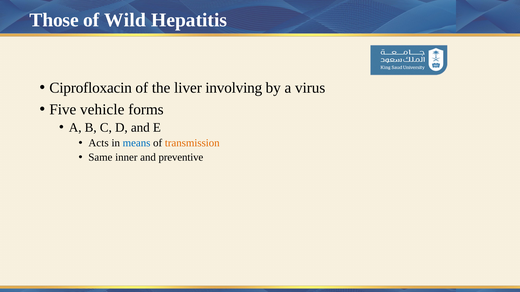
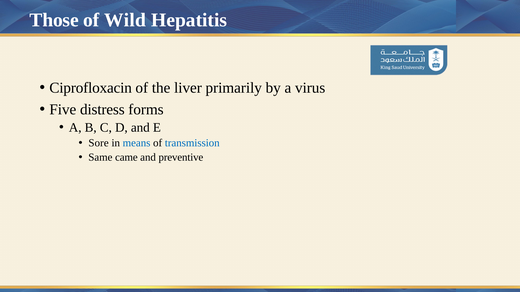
involving: involving -> primarily (234, 88)
vehicle: vehicle -> distress (102, 110)
Acts: Acts -> Sore (99, 143)
transmission colour: orange -> blue (192, 143)
inner: inner -> came (126, 158)
